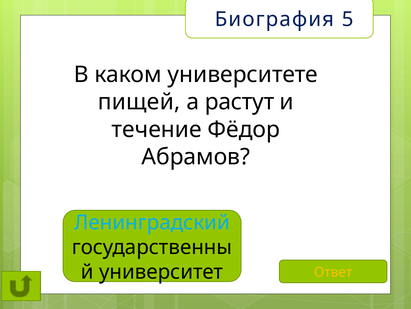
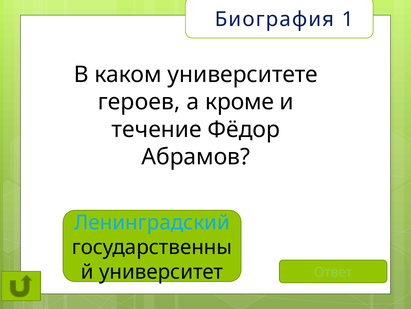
5: 5 -> 1 (348, 19)
пищей: пищей -> героев (139, 102)
растут: растут -> кроме (240, 102)
Ответ colour: yellow -> light green (333, 272)
